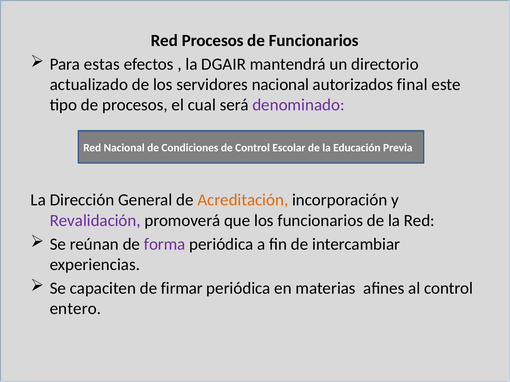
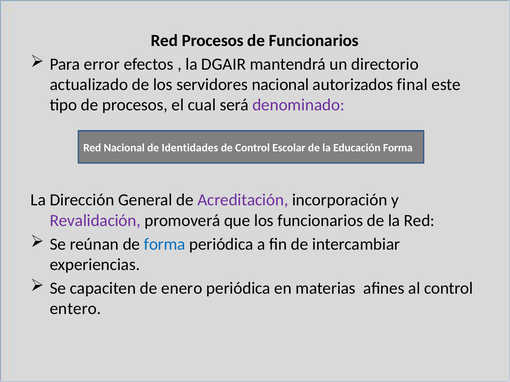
estas: estas -> error (102, 64)
Condiciones: Condiciones -> Identidades (190, 148)
Educación Previa: Previa -> Forma (398, 148)
Acreditación colour: orange -> purple (243, 200)
forma colour: purple -> blue (165, 244)
firmar: firmar -> enero (182, 289)
